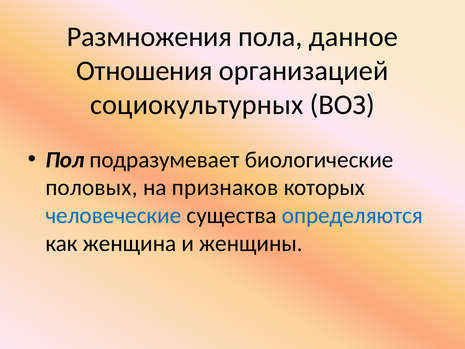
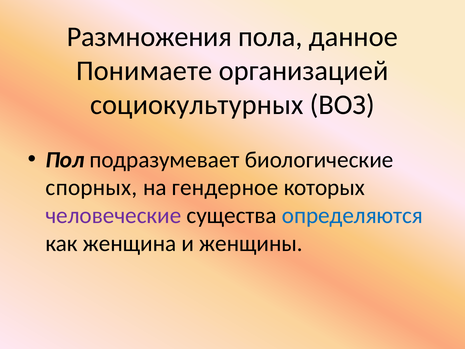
Отношения: Отношения -> Понимаете (144, 71)
половых: половых -> спорных (92, 187)
признаков: признаков -> гендерное (225, 187)
человеческие colour: blue -> purple (113, 215)
